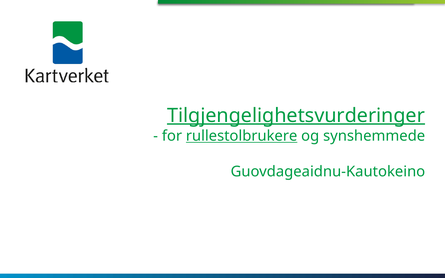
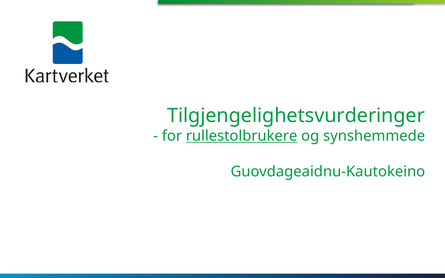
Tilgjengelighetsvurderinger underline: present -> none (296, 116)
